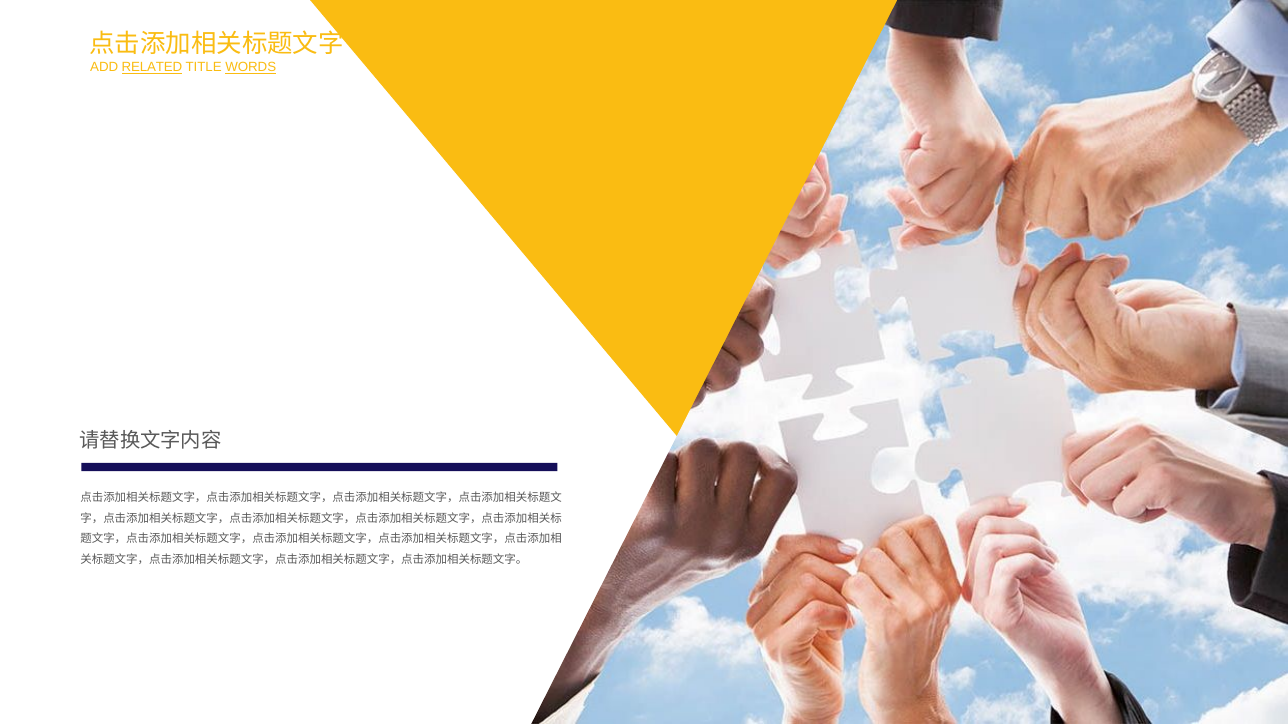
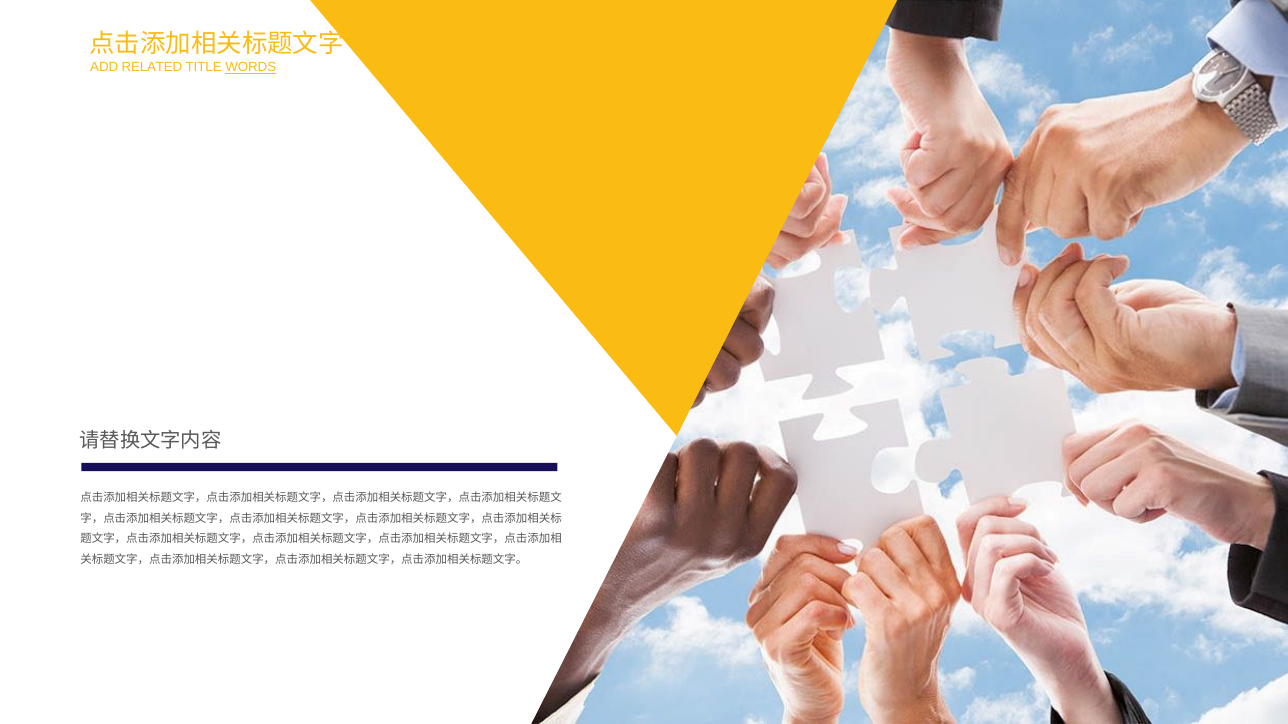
RELATED underline: present -> none (152, 68)
